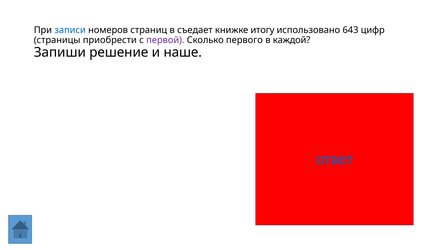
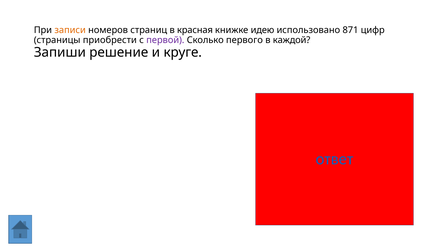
записи colour: blue -> orange (70, 30)
съедает: съедает -> красная (195, 30)
итогу: итогу -> идею (262, 30)
643: 643 -> 871 (350, 30)
наше: наше -> круге (183, 52)
